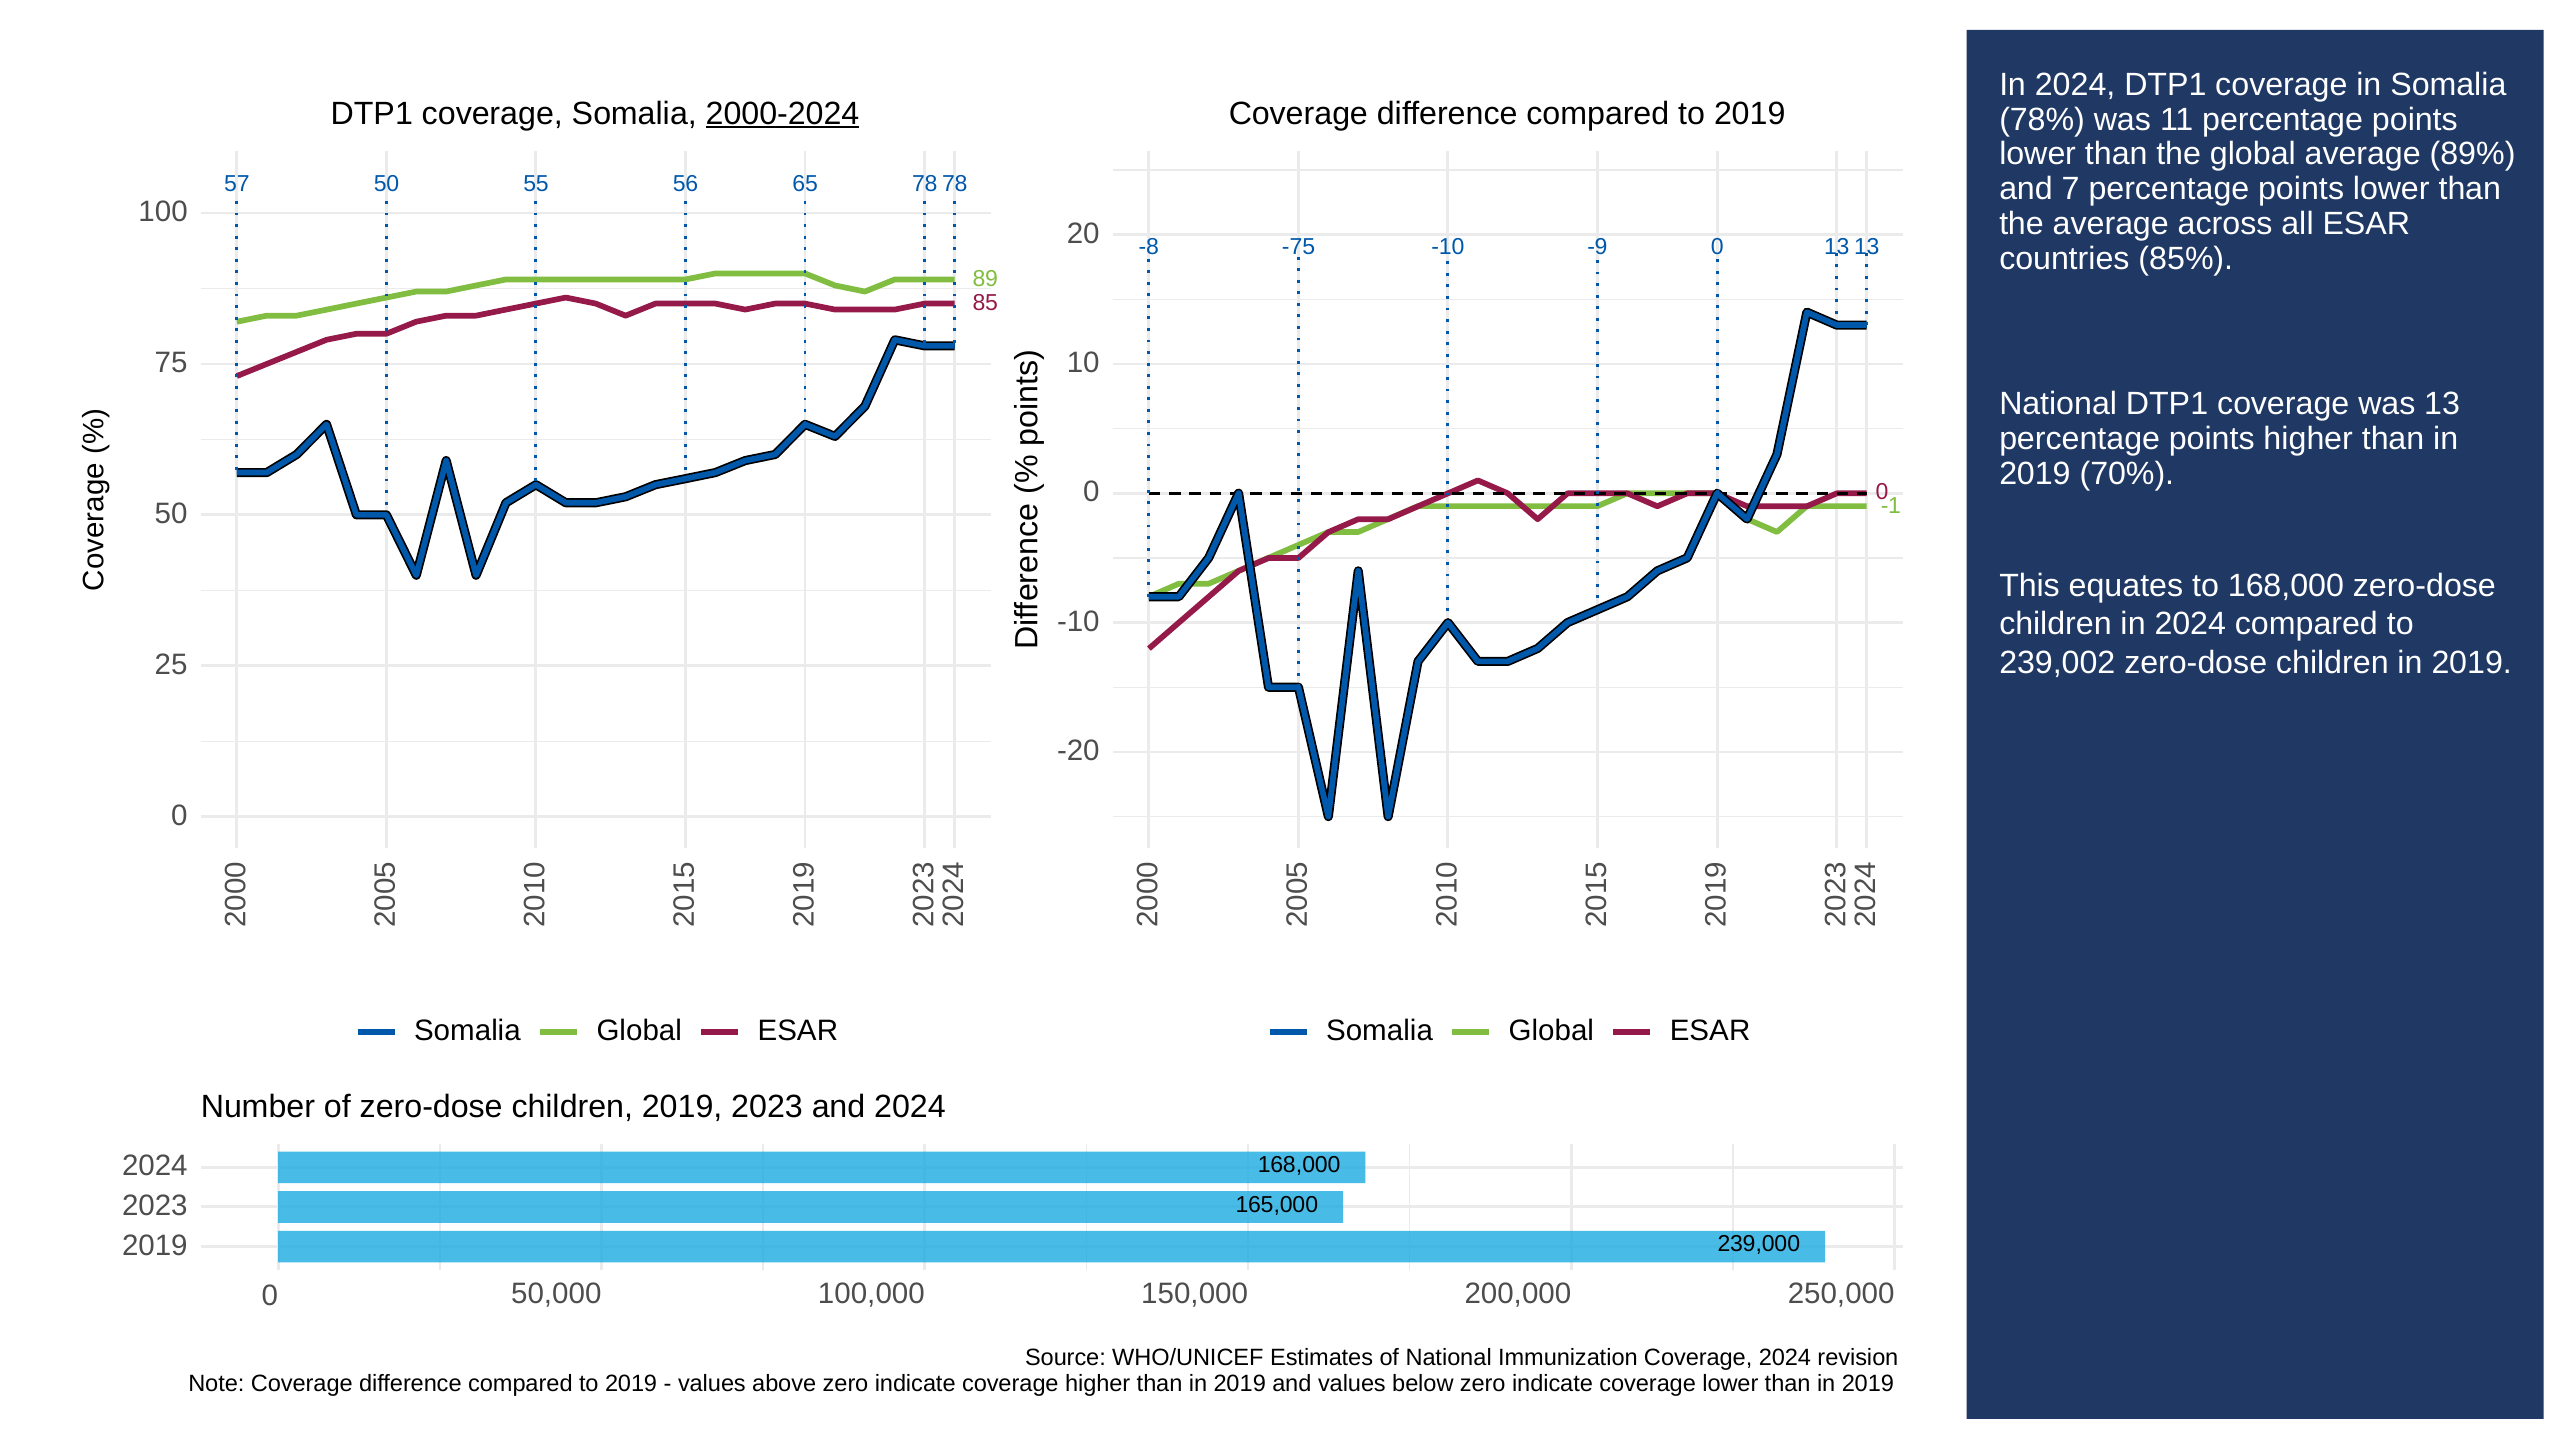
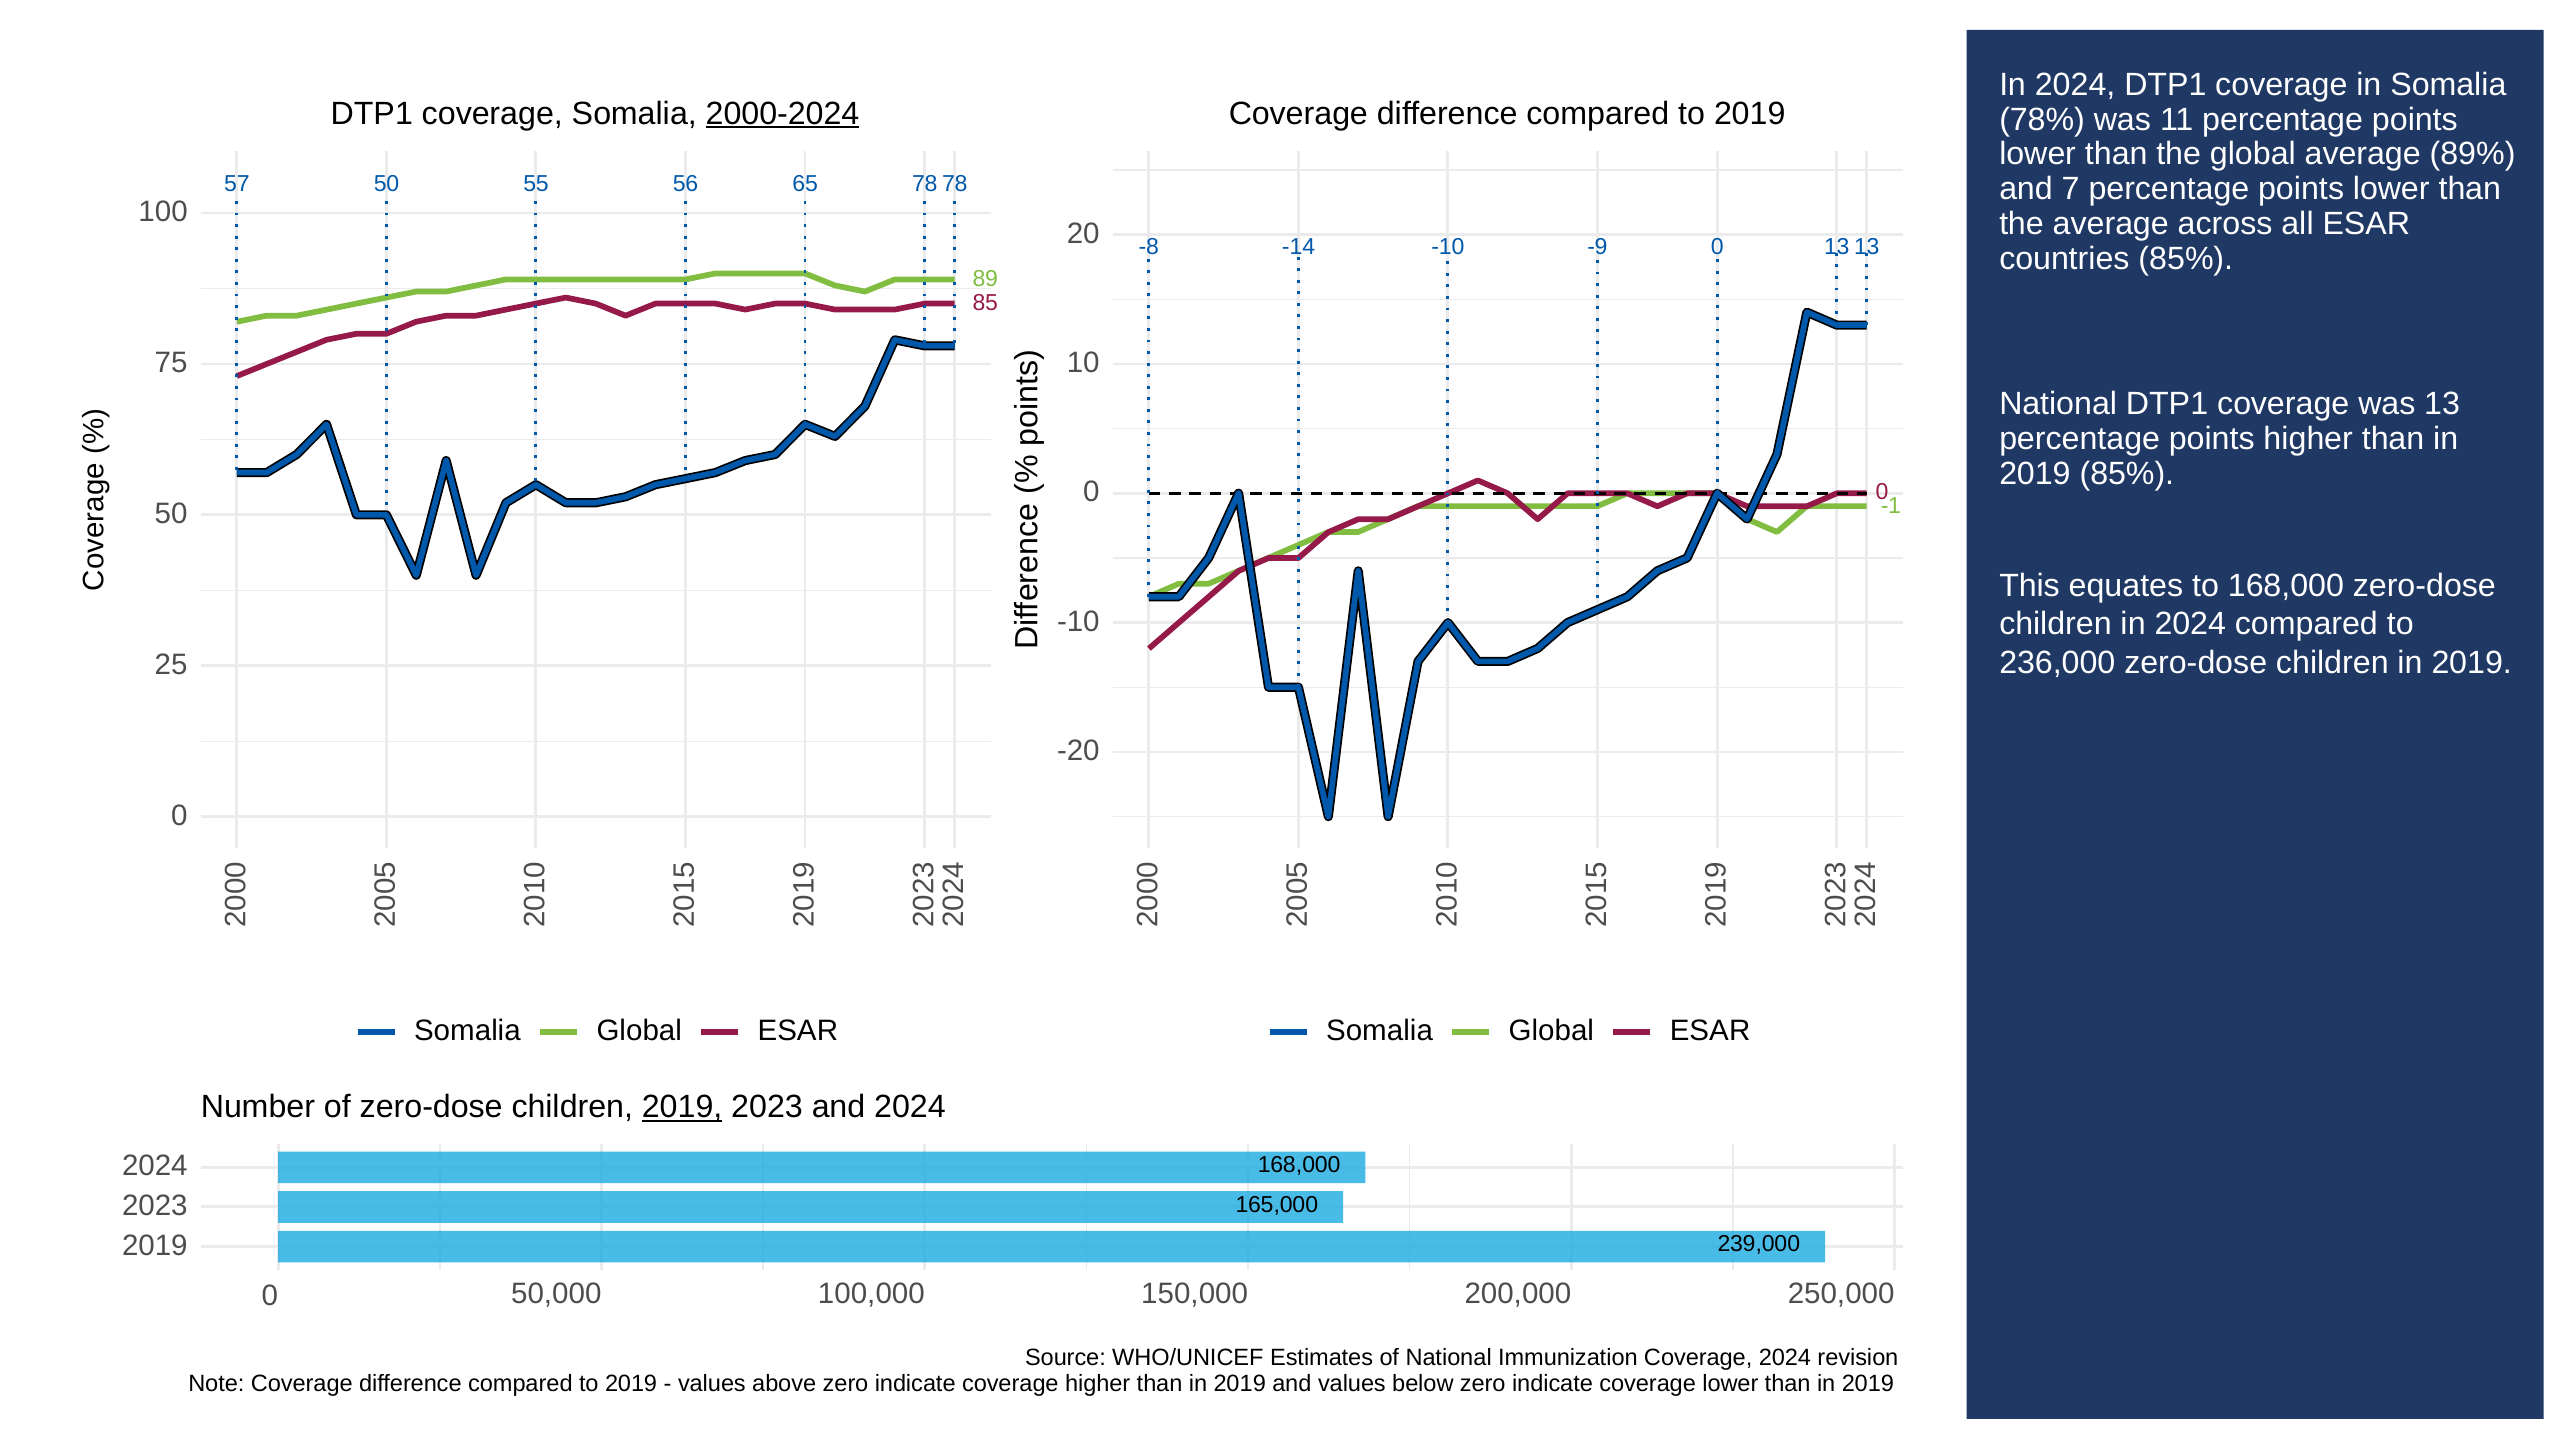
-75: -75 -> -14 (1299, 247)
2019 70%: 70% -> 85% (2127, 474)
239,002: 239,002 -> 236,000 (2057, 663)
2019 underline: none -> present (682, 1107)
